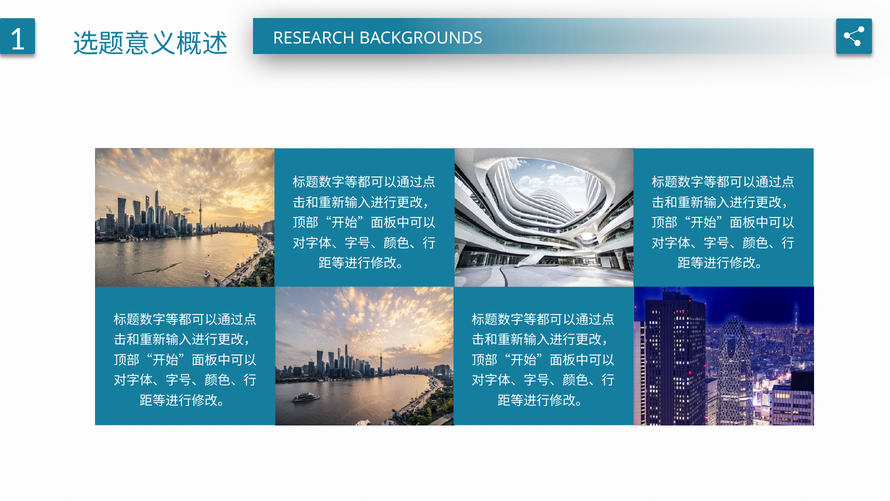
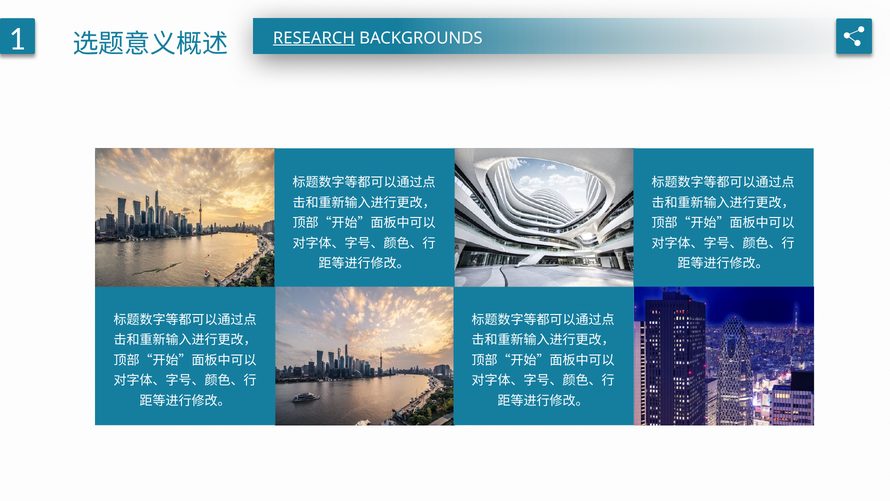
RESEARCH underline: none -> present (314, 38)
